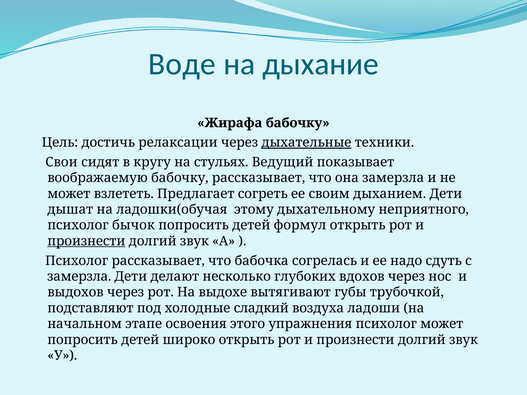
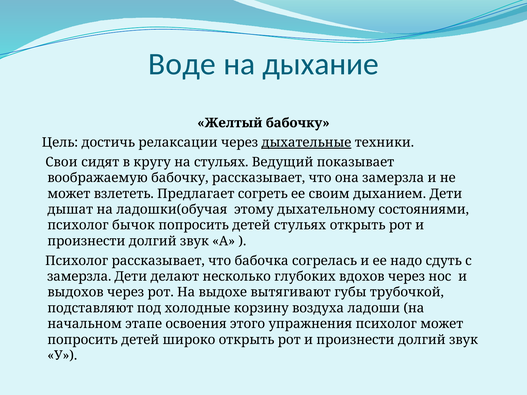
Жирафа: Жирафа -> Желтый (230, 123)
неприятного: неприятного -> состояниями (424, 210)
детей формул: формул -> стульях (300, 225)
произнести underline: present -> none (86, 241)
сладкий: сладкий -> корзину (261, 308)
